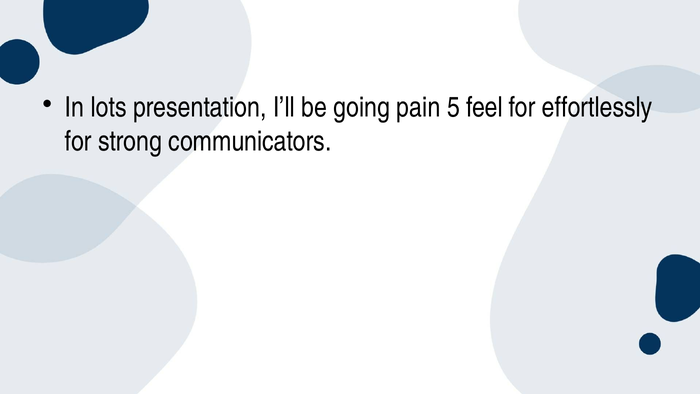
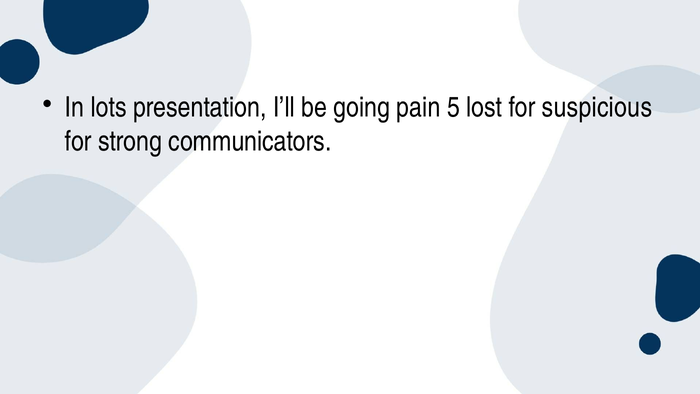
feel: feel -> lost (484, 107)
effortlessly: effortlessly -> suspicious (597, 107)
